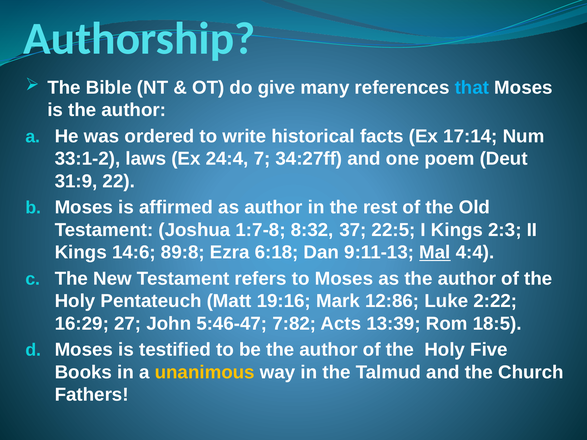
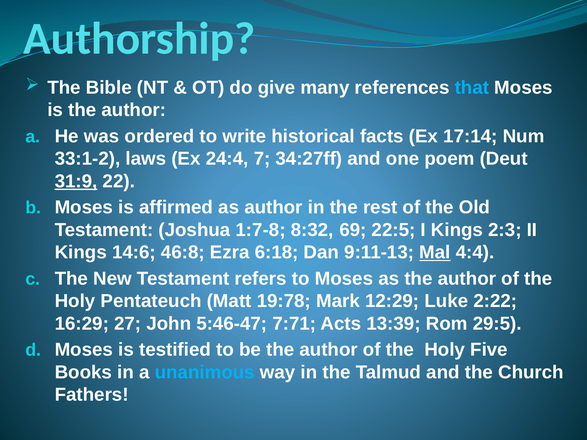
31:9 underline: none -> present (76, 181)
37: 37 -> 69 (353, 230)
89:8: 89:8 -> 46:8 (183, 253)
19:16: 19:16 -> 19:78 (284, 301)
12:86: 12:86 -> 12:29 (392, 301)
7:82: 7:82 -> 7:71 (294, 324)
18:5: 18:5 -> 29:5 (497, 324)
unanimous colour: yellow -> light blue (205, 372)
